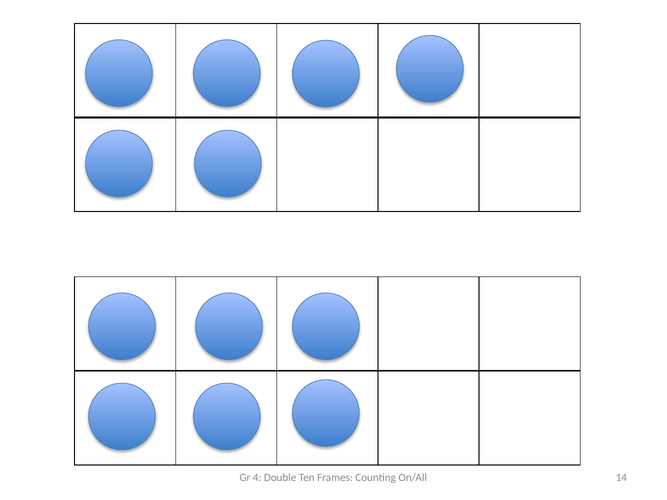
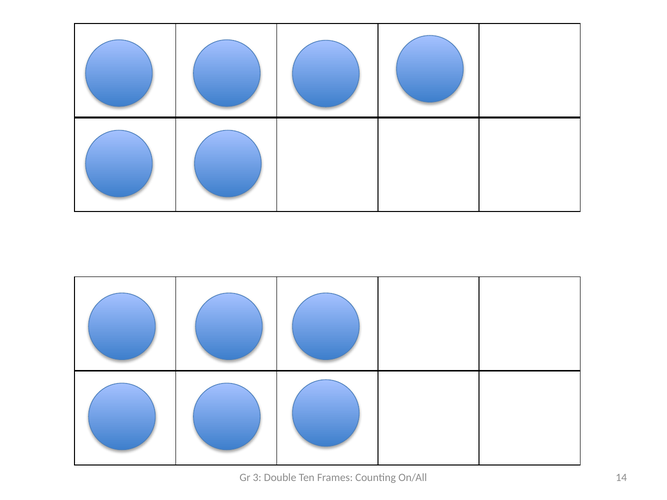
4: 4 -> 3 (257, 478)
